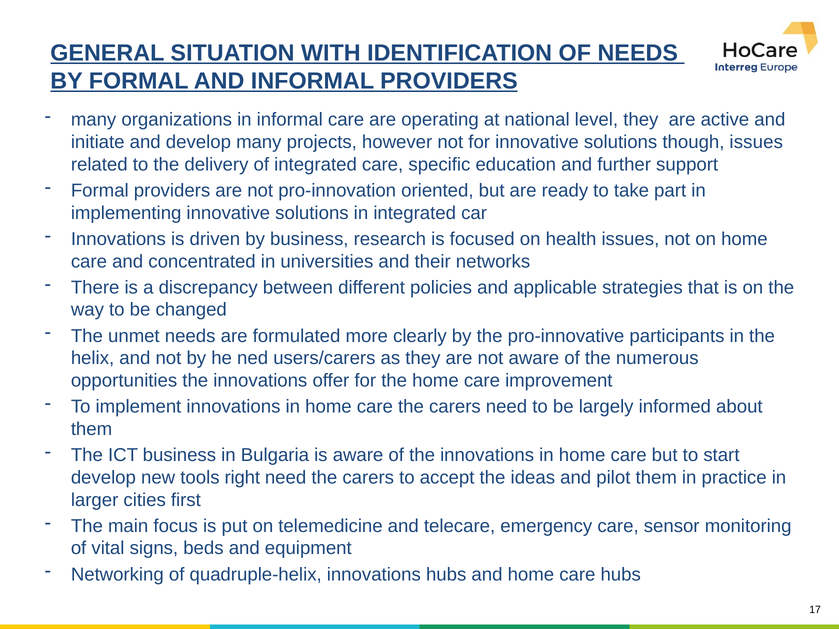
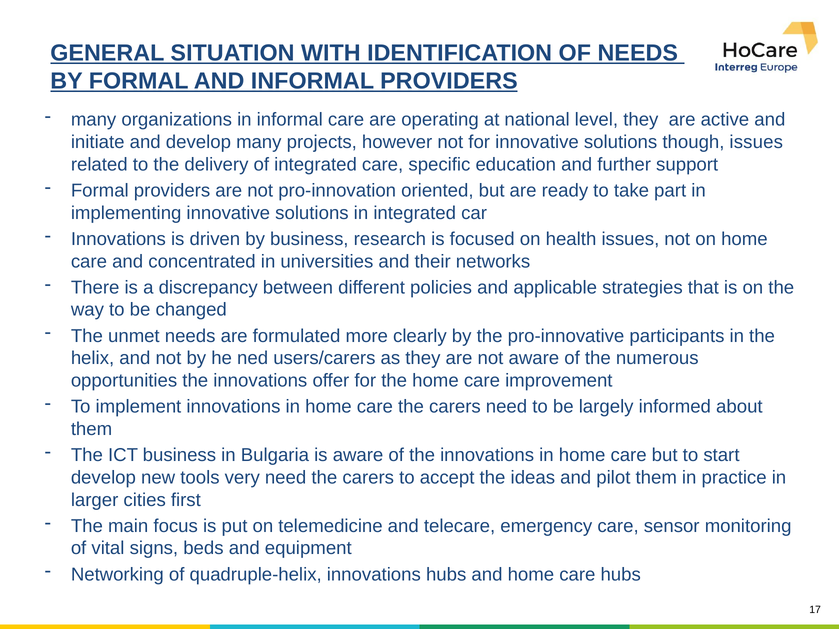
right: right -> very (242, 478)
